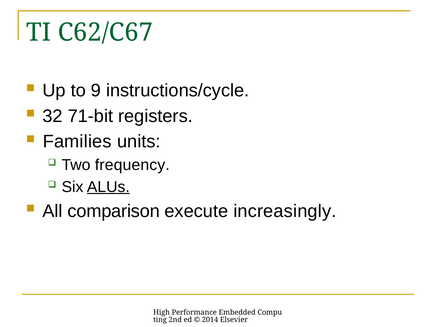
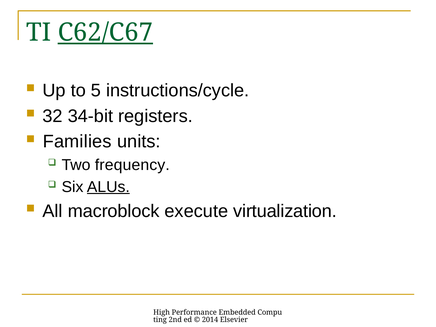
C62/C67 underline: none -> present (105, 32)
9: 9 -> 5 (96, 91)
71-bit: 71-bit -> 34-bit (90, 116)
comparison: comparison -> macroblock (114, 211)
increasingly: increasingly -> virtualization (285, 211)
